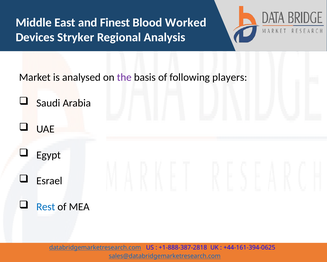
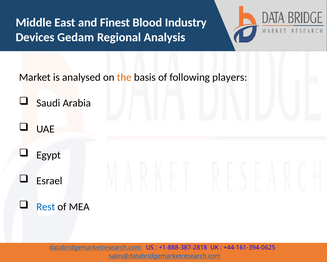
Worked: Worked -> Industry (186, 22)
Stryker: Stryker -> Gedam (76, 37)
the colour: purple -> orange (124, 77)
